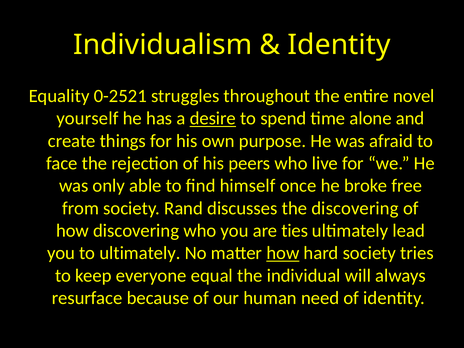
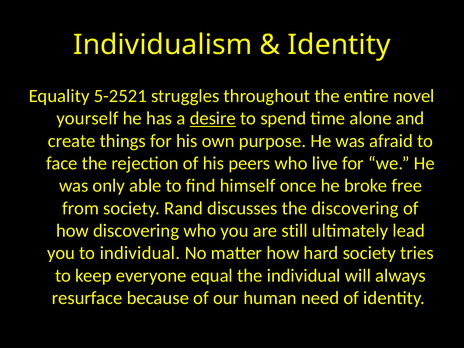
0-2521: 0-2521 -> 5-2521 (120, 96)
ties: ties -> still (295, 231)
to ultimately: ultimately -> individual (140, 253)
how underline: present -> none (283, 253)
